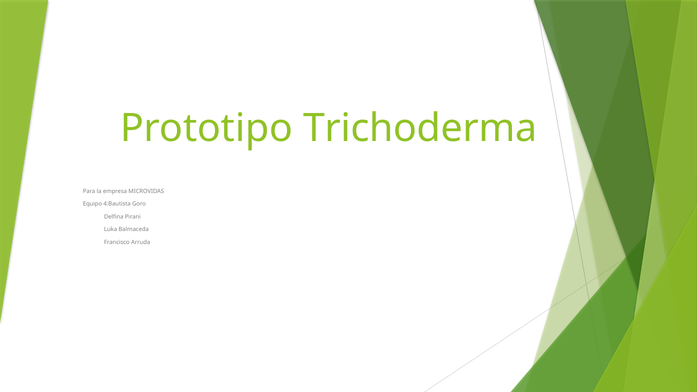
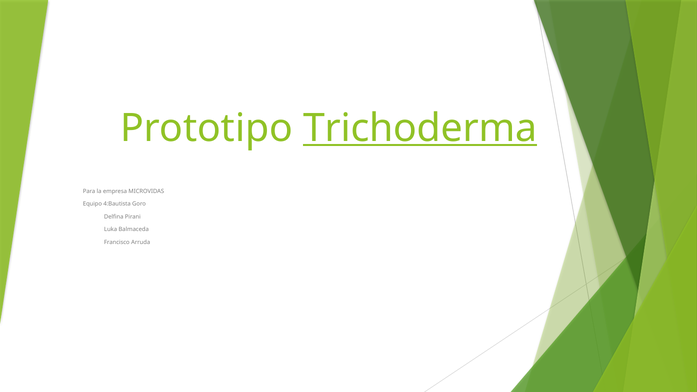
Trichoderma underline: none -> present (420, 128)
